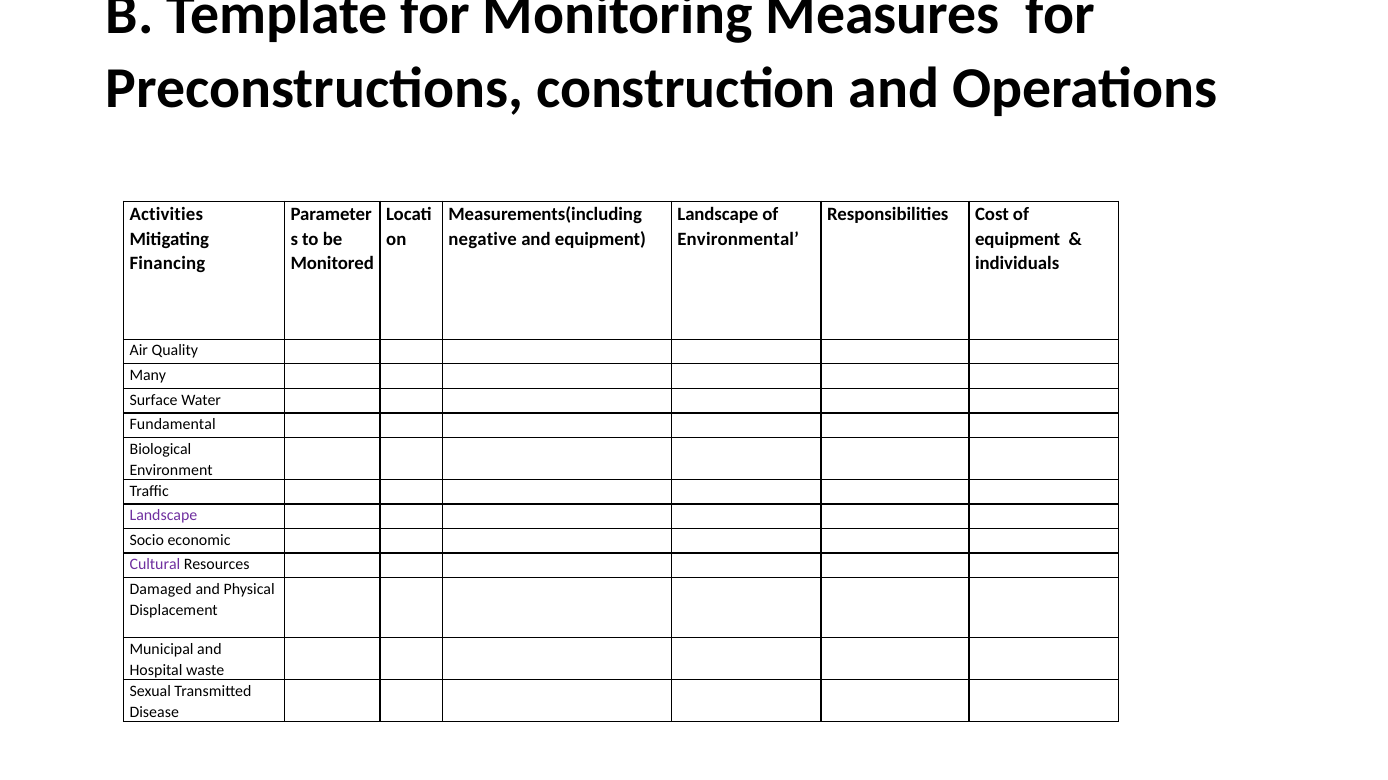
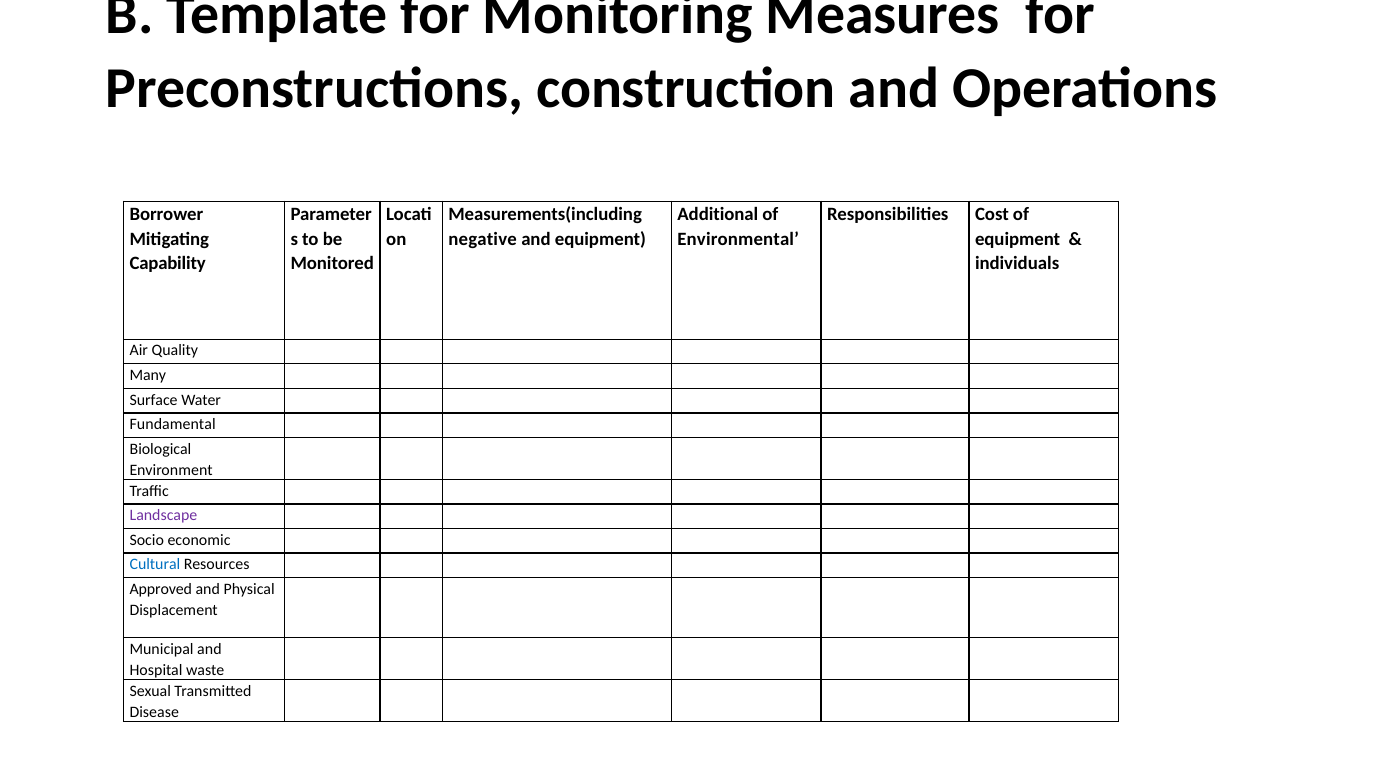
Activities: Activities -> Borrower (166, 215)
Landscape: Landscape -> Additional (718, 215)
Financing: Financing -> Capability (168, 264)
Cultural colour: purple -> blue (155, 565)
Damaged: Damaged -> Approved (161, 589)
